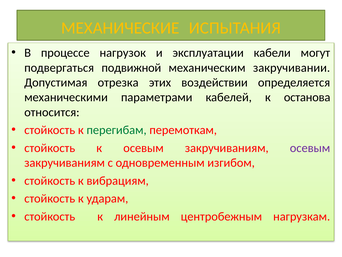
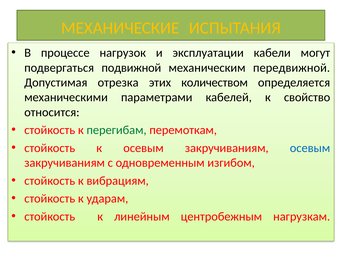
закручивании: закручивании -> передвижной (292, 68)
воздействии: воздействии -> количеством (215, 82)
останова: останова -> свойство (307, 97)
осевым colour: purple -> blue (310, 148)
